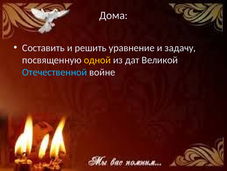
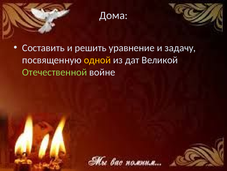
Отечественной colour: light blue -> light green (55, 72)
